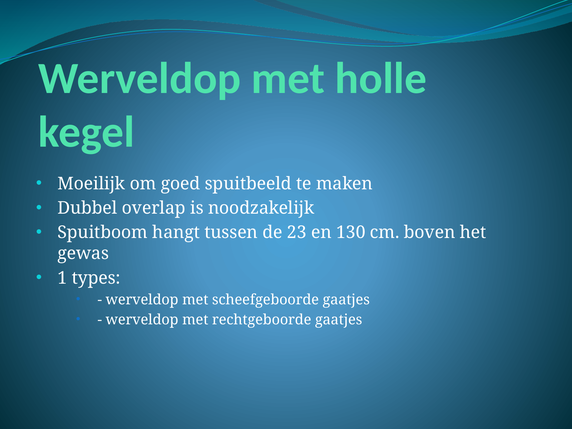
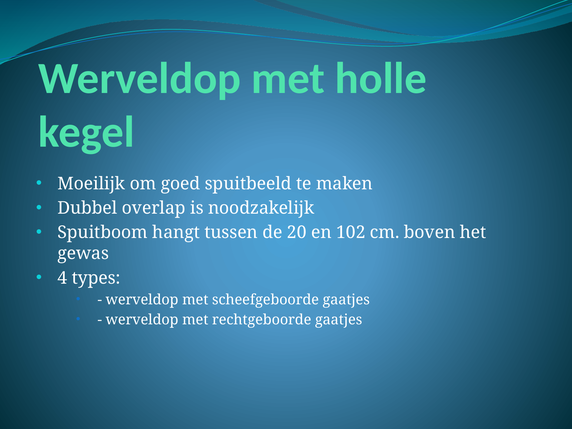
23: 23 -> 20 (297, 233)
130: 130 -> 102 (351, 233)
1: 1 -> 4 (62, 278)
